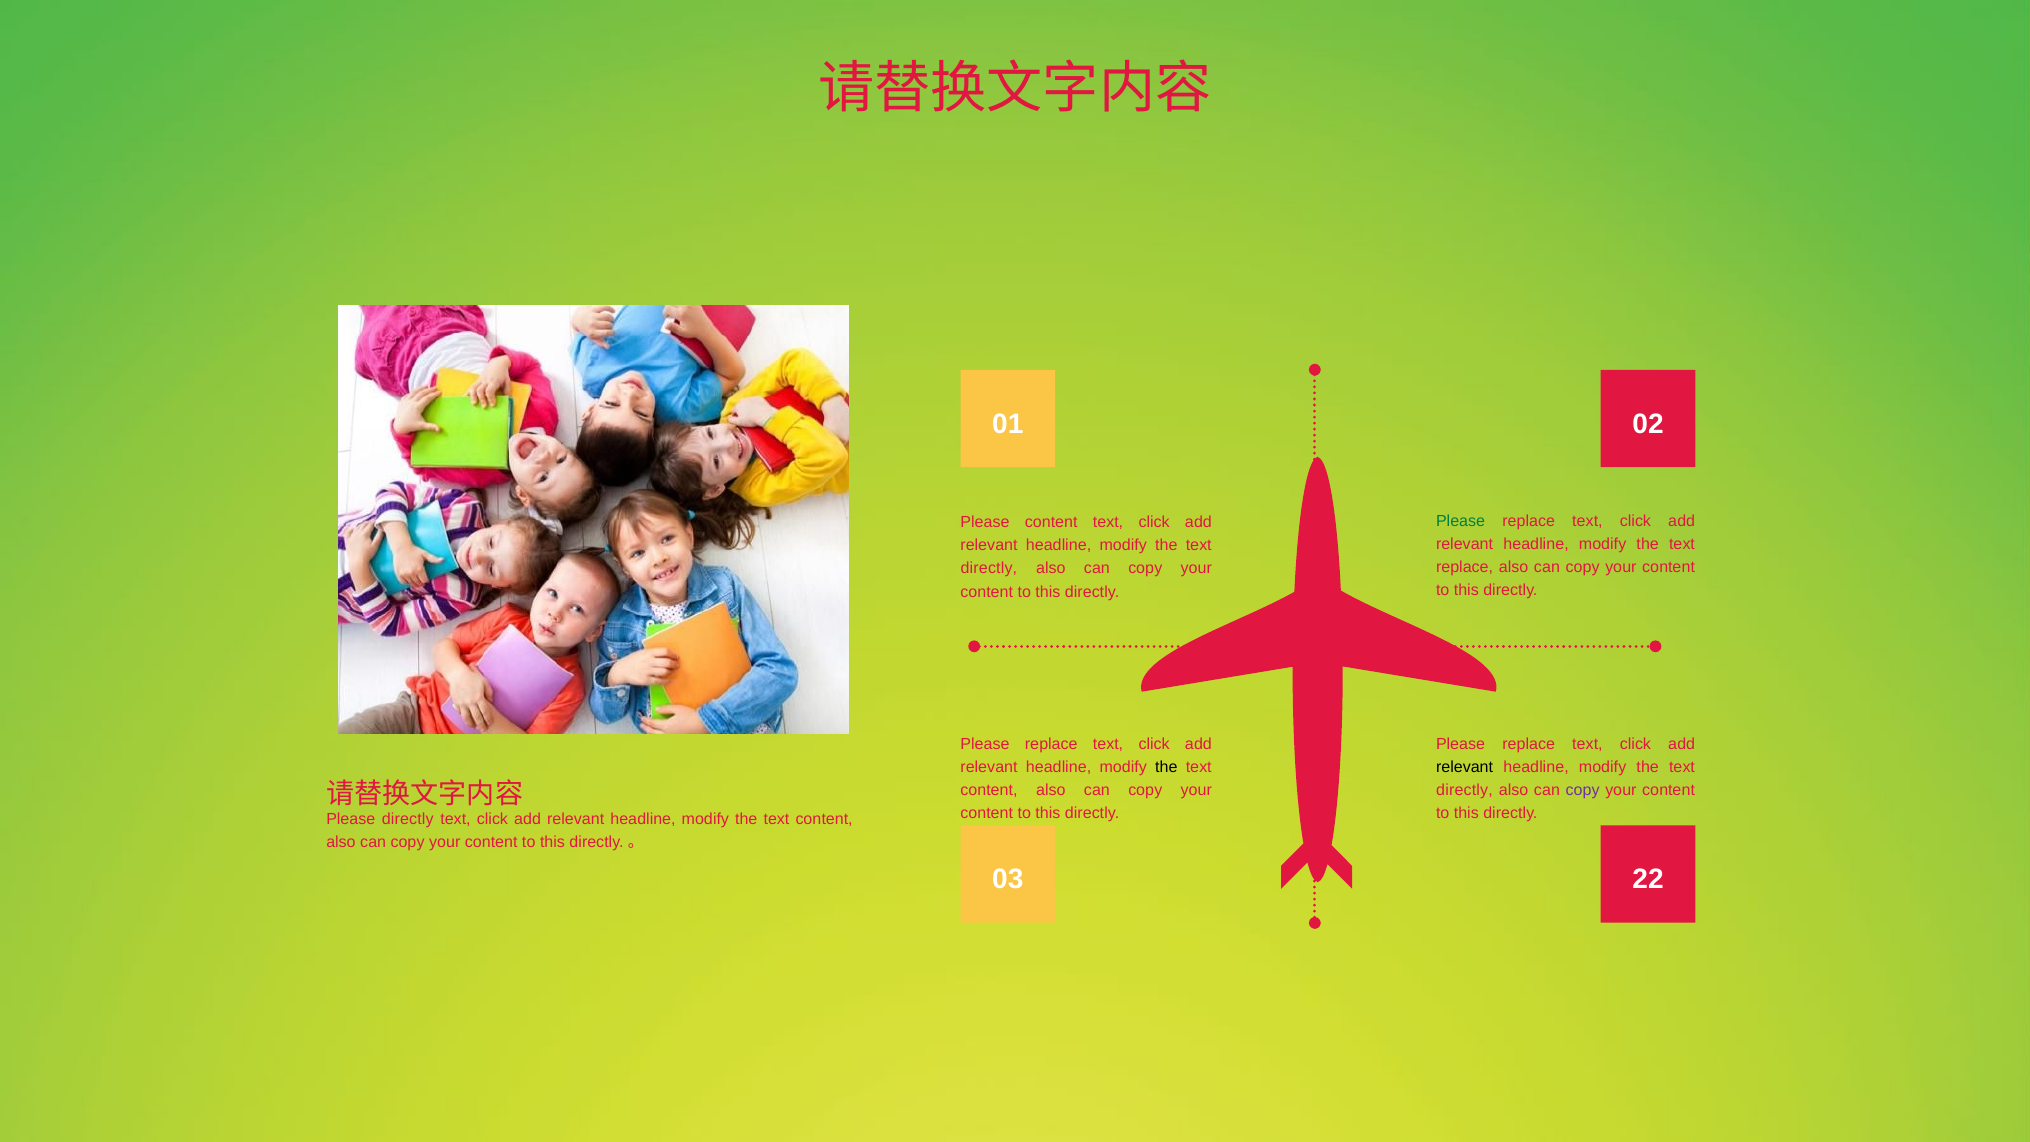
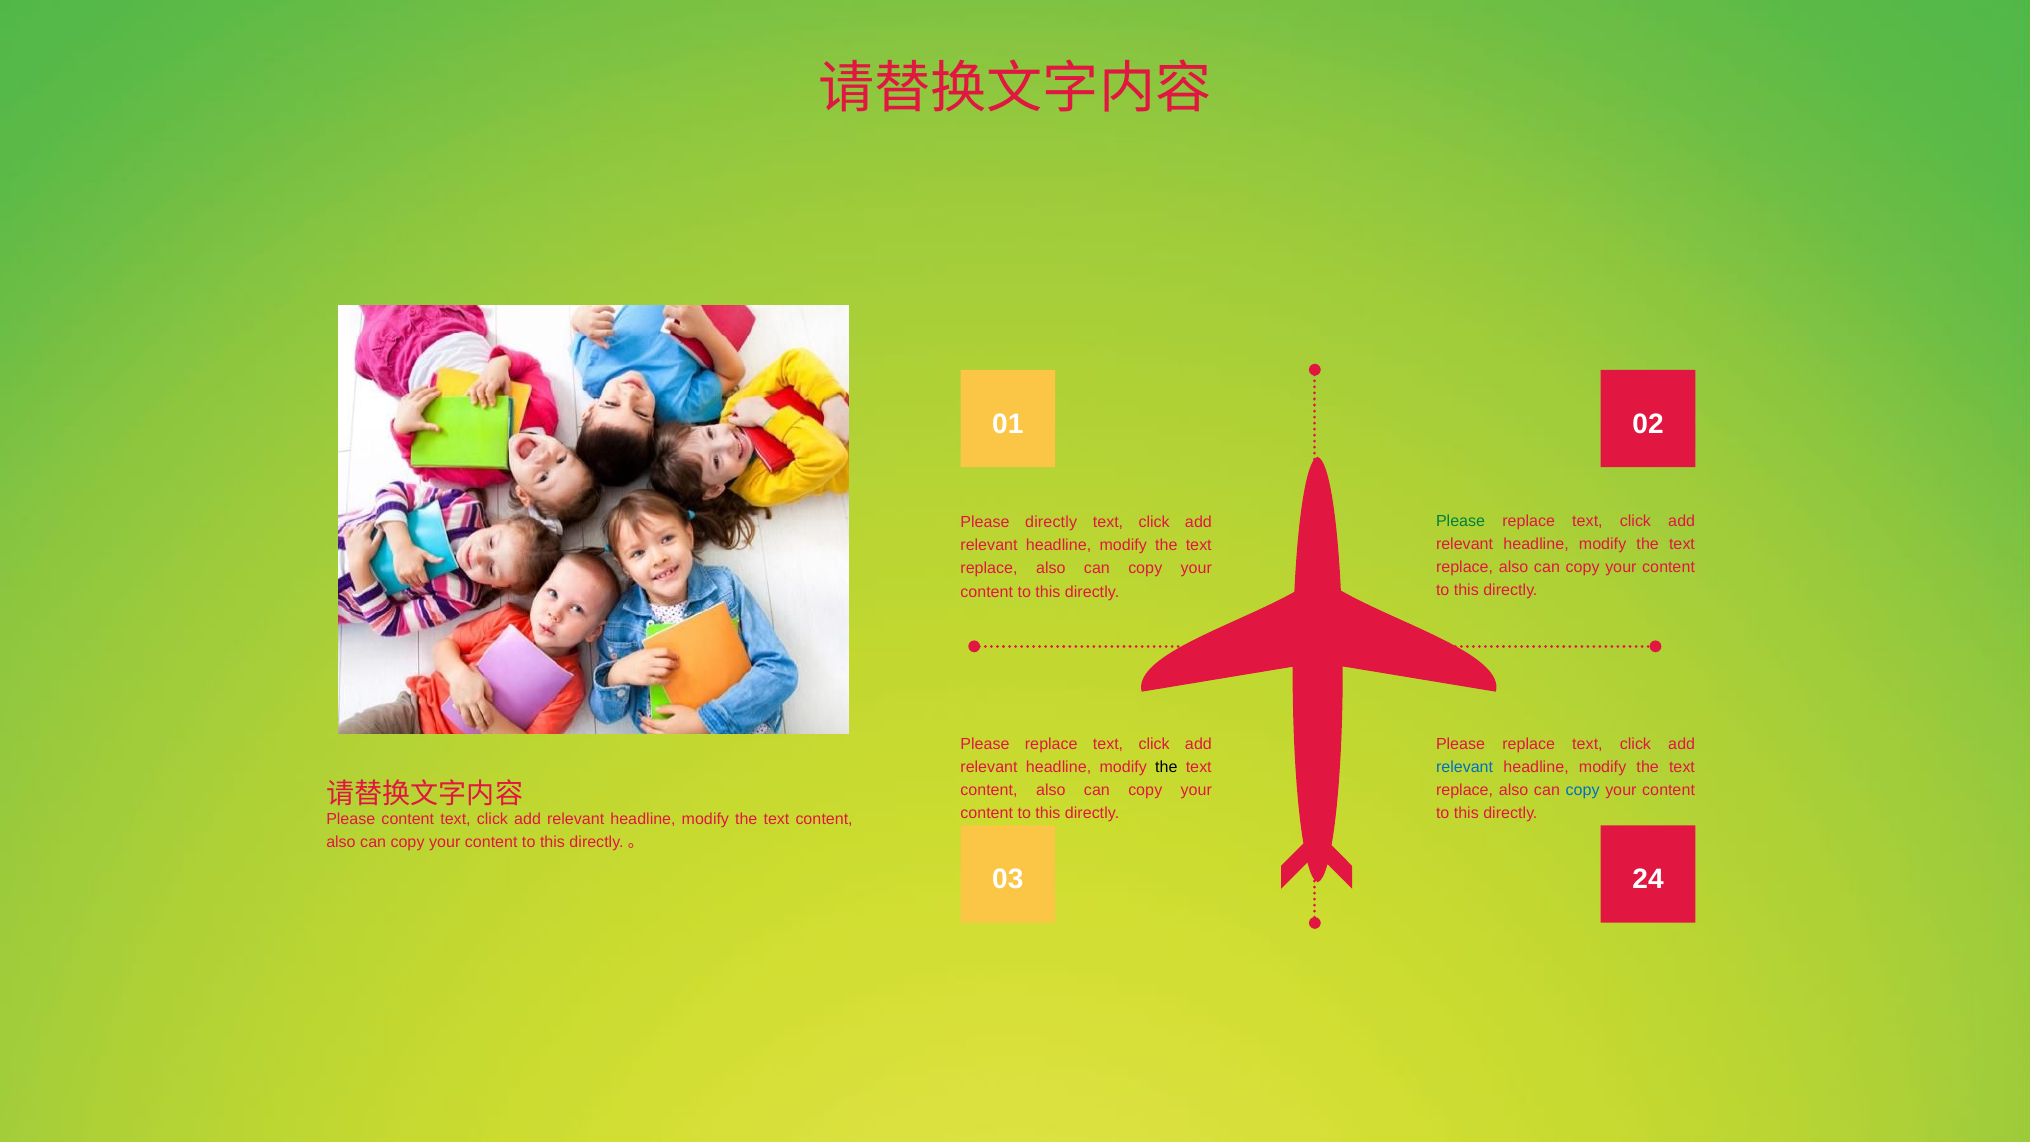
Please content: content -> directly (1051, 523)
directly: directly -> replace (989, 569)
relevant colour: black -> blue (1465, 767)
directly: directly -> replace (1465, 790)
copy colour: purple -> blue (1583, 790)
Please directly: directly -> content (408, 819)
22: 22 -> 24 (1648, 879)
